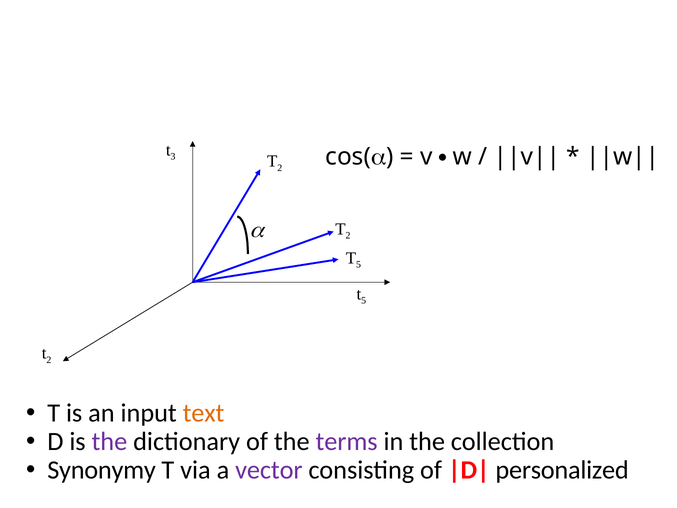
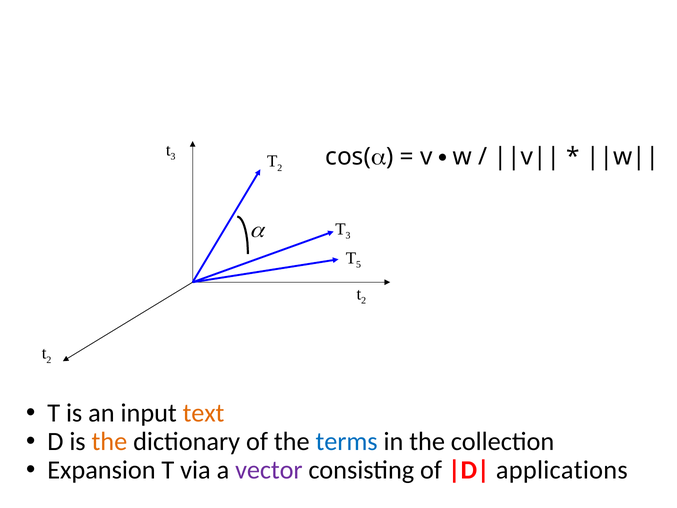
2: 2 -> 3 (348, 236)
5: 5 -> 2 (364, 300)
the colour: purple -> orange (109, 441)
terms colour: purple -> blue (347, 441)
Synonymy: Synonymy -> Expansion (101, 470)
personalized: personalized -> applications (562, 470)
